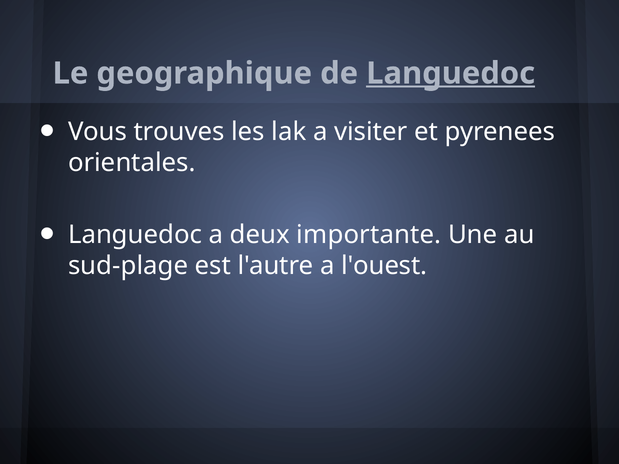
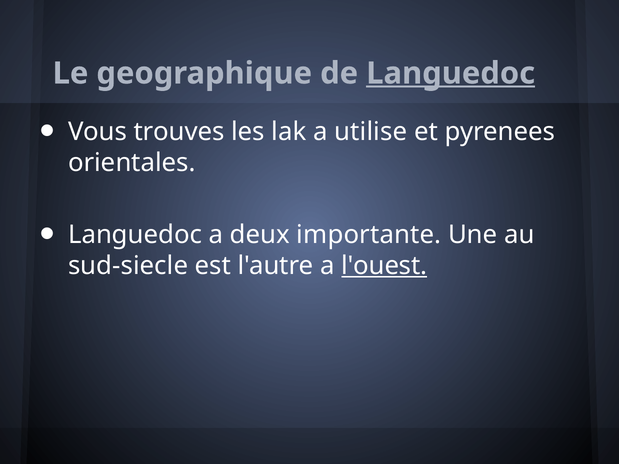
visiter: visiter -> utilise (371, 132)
sud-plage: sud-plage -> sud-siecle (128, 266)
l'ouest underline: none -> present (384, 266)
